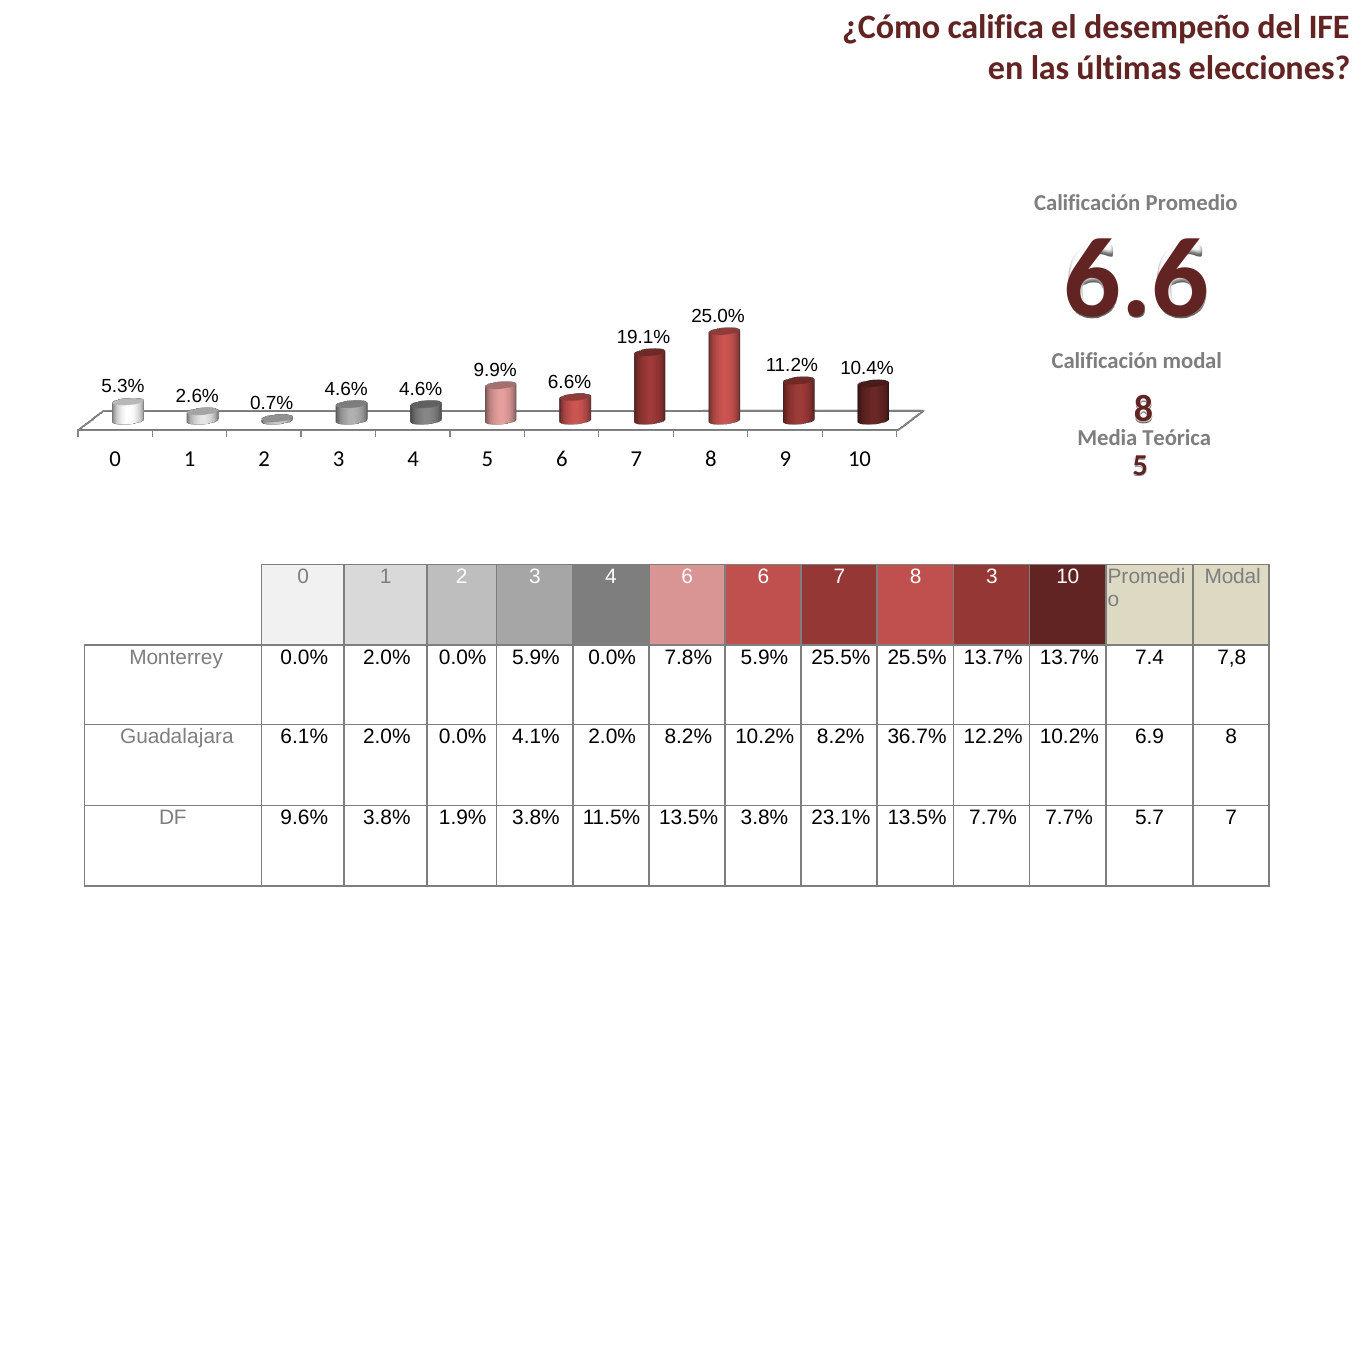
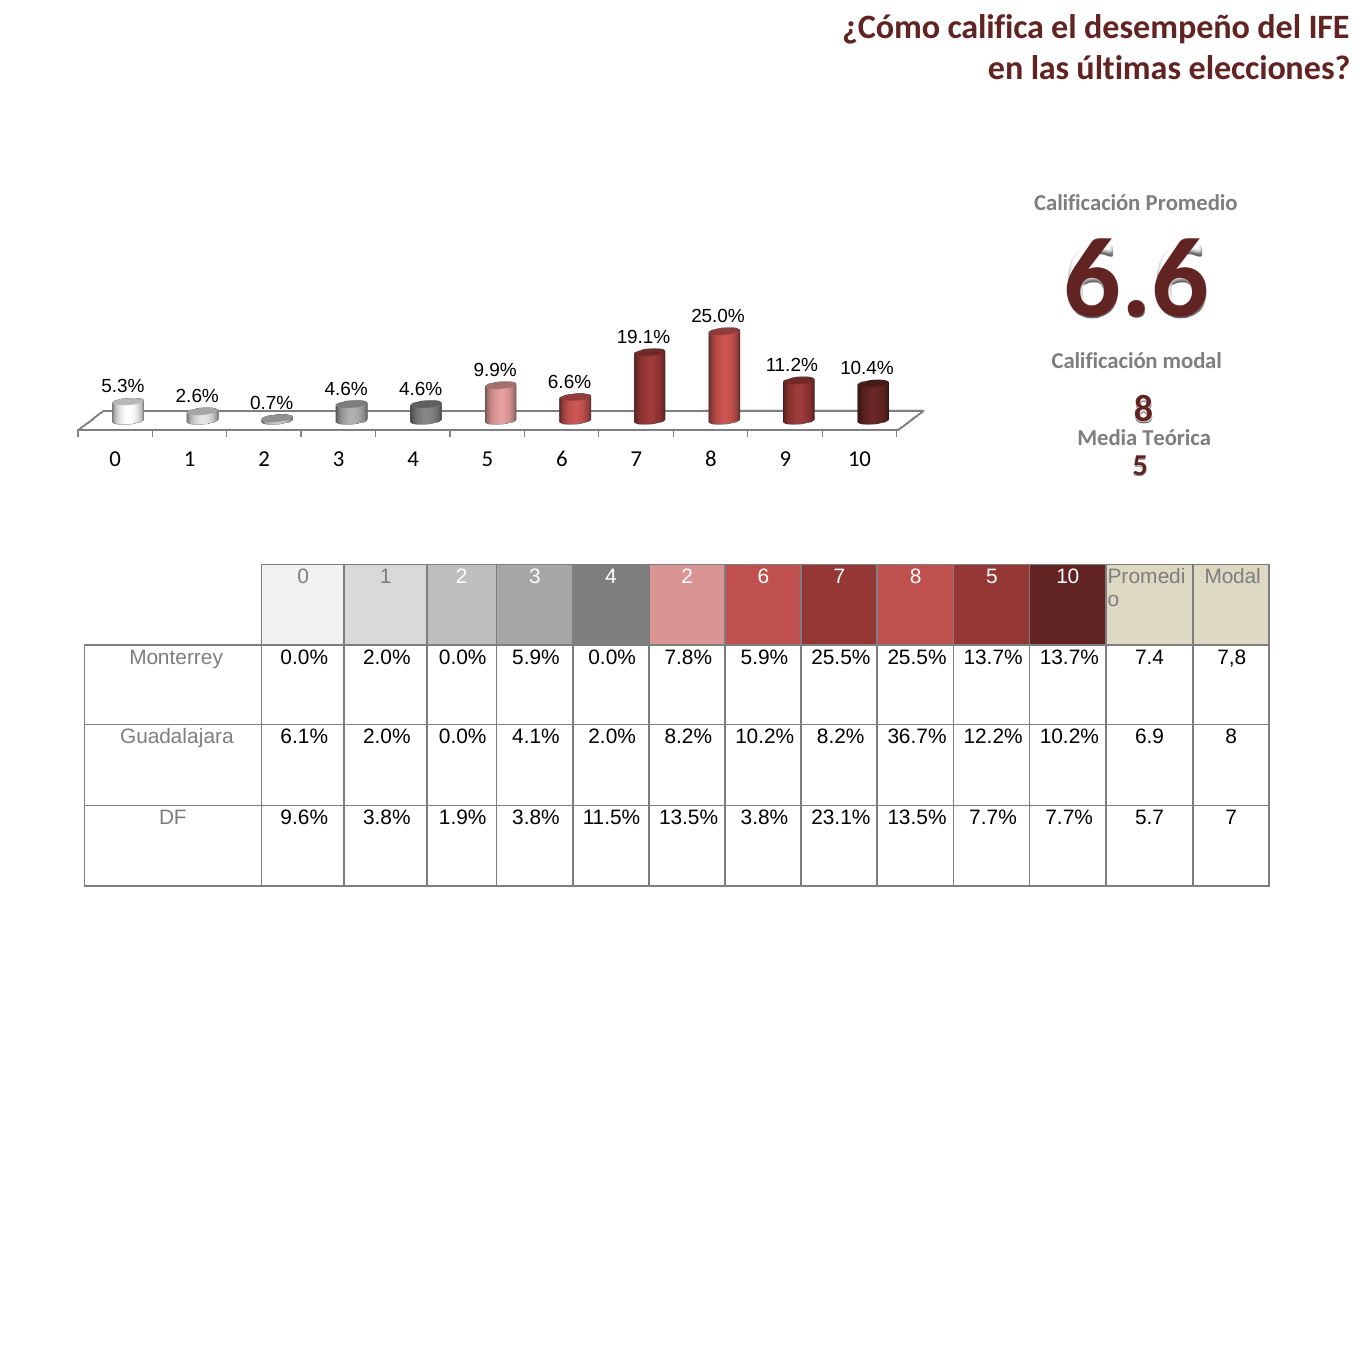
4 6: 6 -> 2 (687, 577)
8 3: 3 -> 5 (992, 577)
